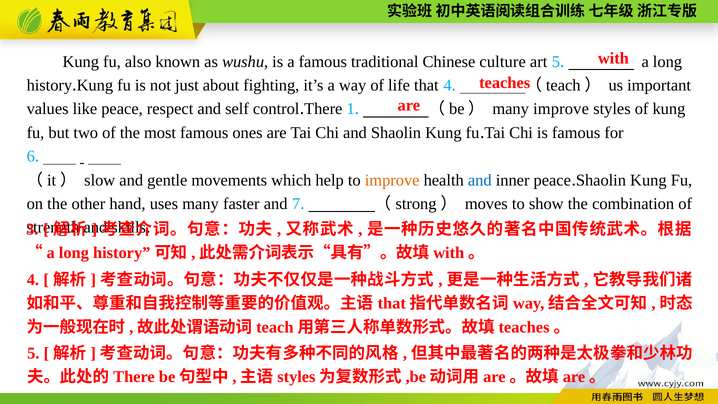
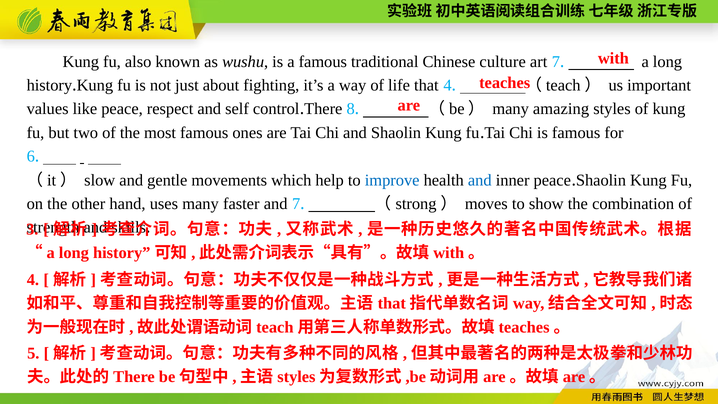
art 5: 5 -> 7 (556, 62)
1: 1 -> 8 (351, 109)
many improve: improve -> amazing (561, 109)
improve colour: orange -> blue (392, 180)
